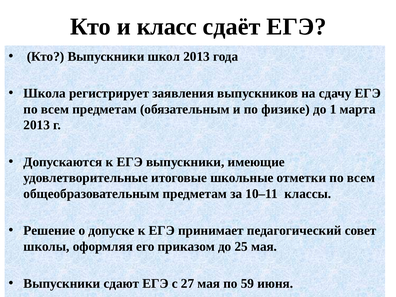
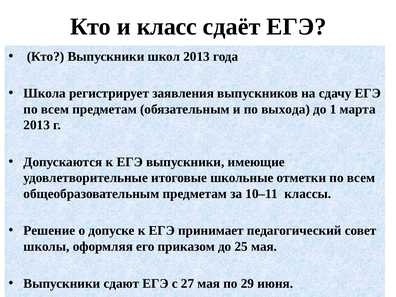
физике: физике -> выхода (286, 109)
59: 59 -> 29 (247, 283)
